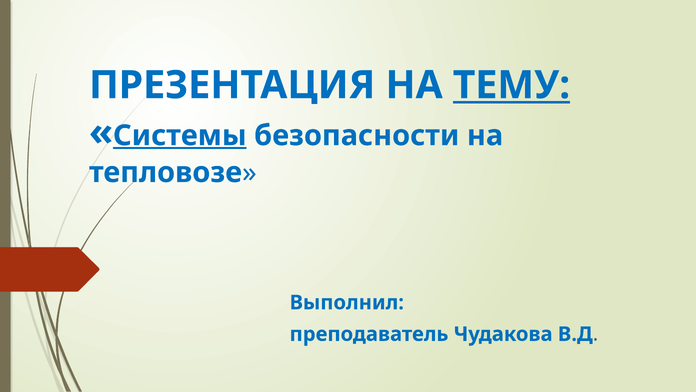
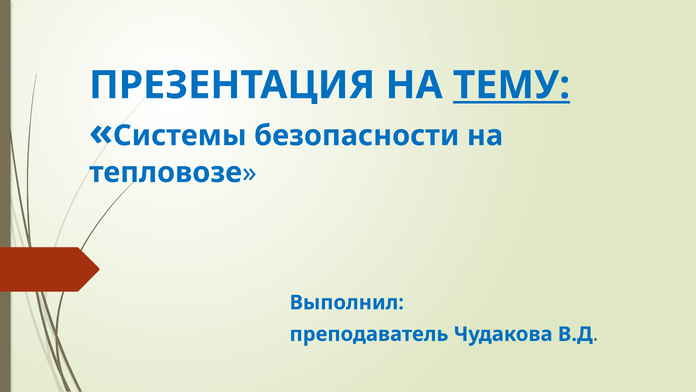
Системы underline: present -> none (180, 135)
